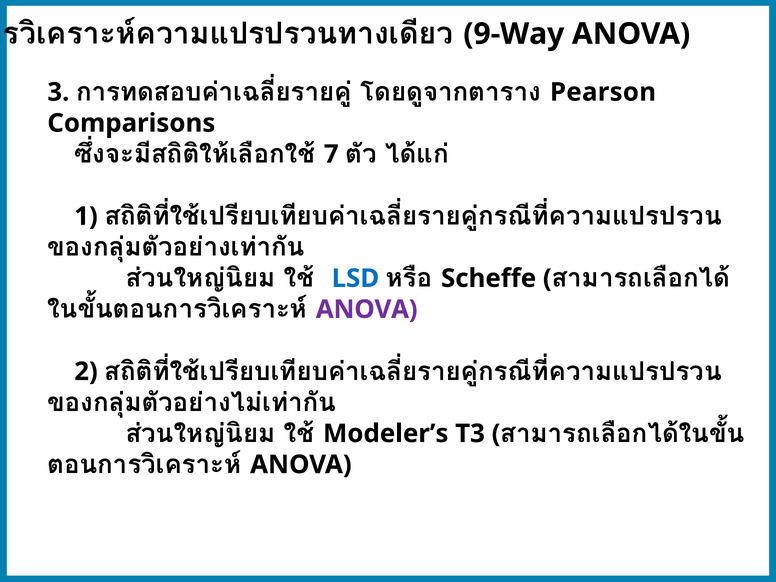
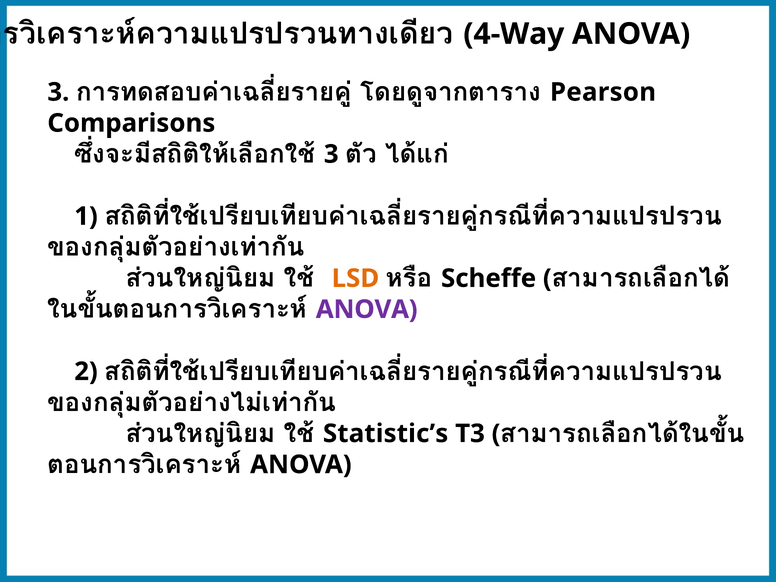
9-Way: 9-Way -> 4-Way (514, 34)
7: 7 -> 3 (331, 154)
LSD colour: blue -> orange (355, 278)
Modeler’s: Modeler’s -> Statistic’s (386, 434)
